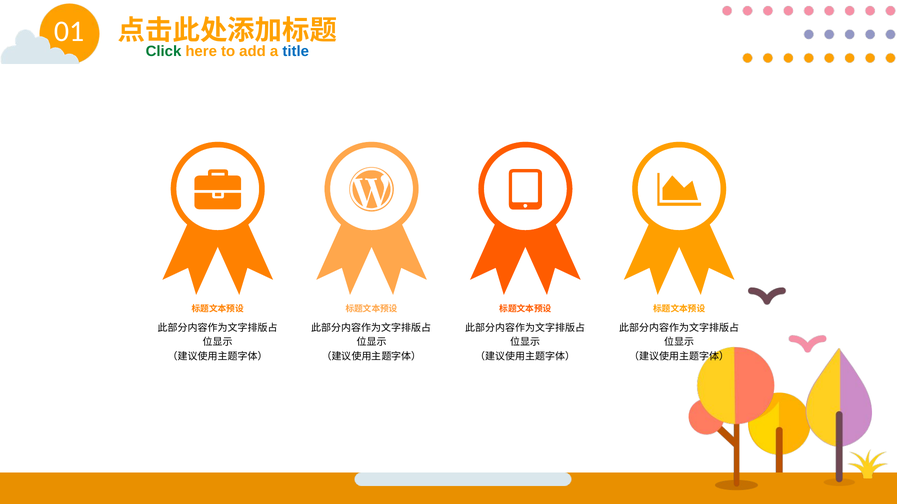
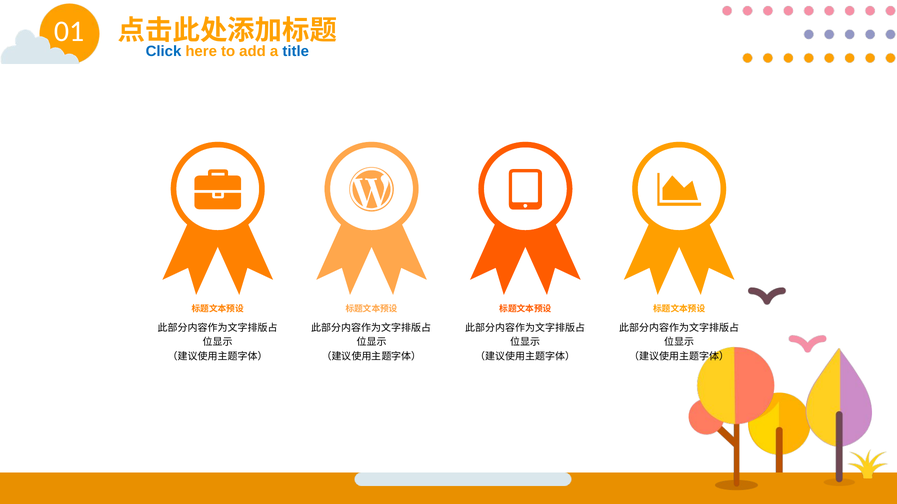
Click colour: green -> blue (164, 52)
